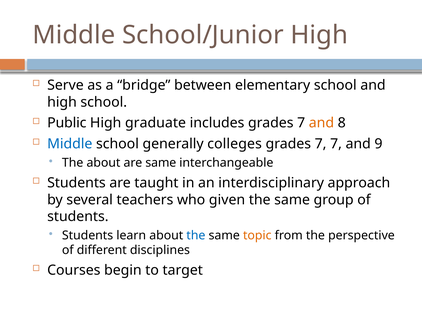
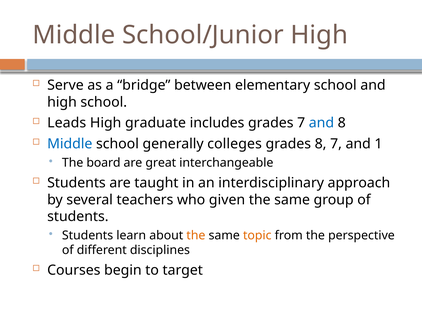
Public: Public -> Leads (67, 123)
and colour: orange -> blue (321, 123)
7: 7 -> 8 (321, 144)
9: 9 -> 1 (378, 144)
The about: about -> board (104, 163)
are same: same -> great (161, 163)
the colour: blue -> orange (196, 236)
